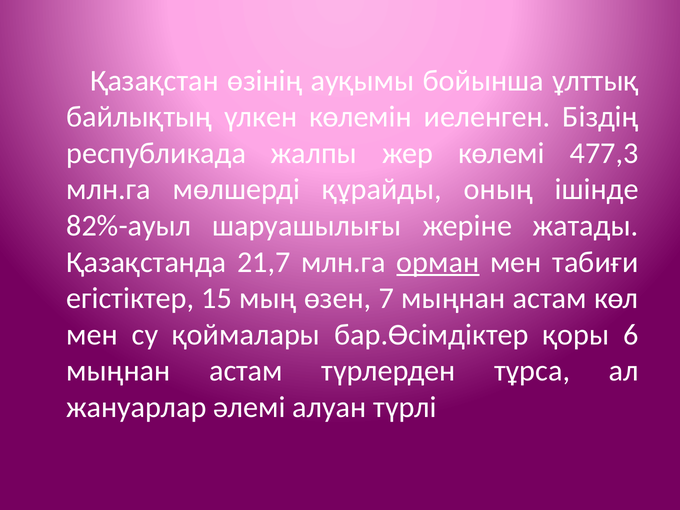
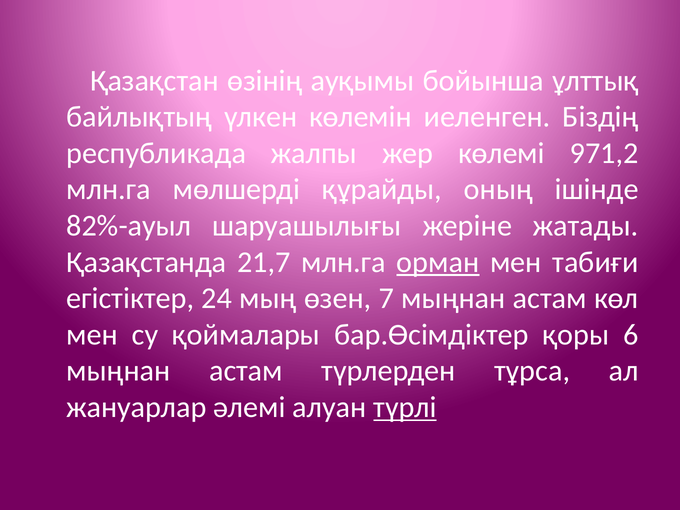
477,3: 477,3 -> 971,2 (604, 153)
15: 15 -> 24 (217, 298)
түрлі underline: none -> present (405, 407)
